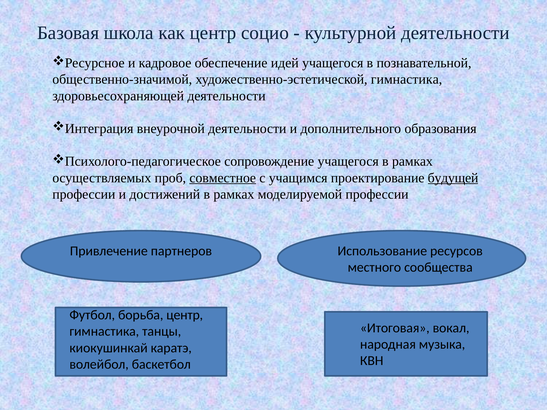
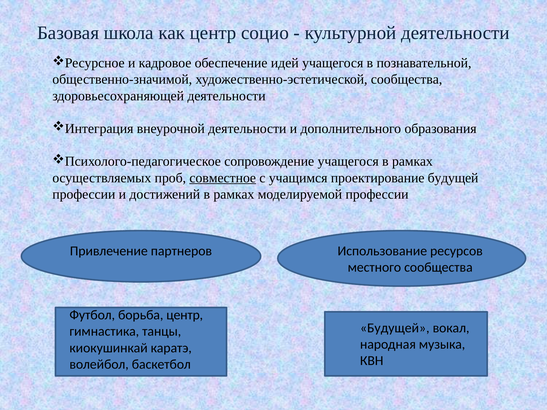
художественно-эстетической гимнастика: гимнастика -> сообщества (407, 80)
будущей underline: present -> none (453, 178)
Итоговая: Итоговая -> Будущей (395, 328)
